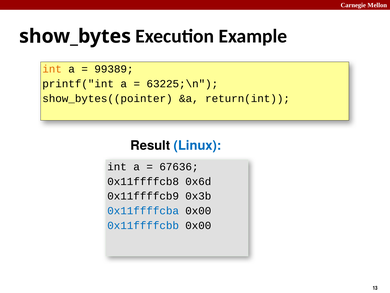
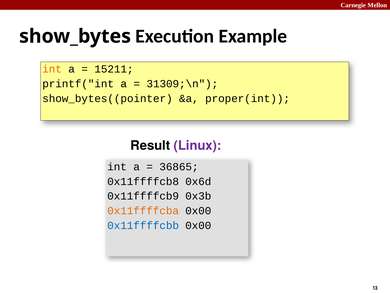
99389: 99389 -> 15211 (114, 69)
63225;\n: 63225;\n -> 31309;\n (182, 84)
return(int: return(int -> proper(int (248, 98)
Linux colour: blue -> purple (198, 145)
67636: 67636 -> 36865 (179, 167)
0x11ffffcba colour: blue -> orange (143, 210)
